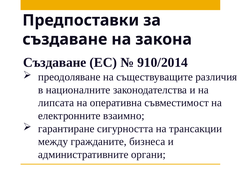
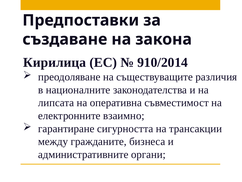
Създаване: Създаване -> Кирилица (55, 62)
